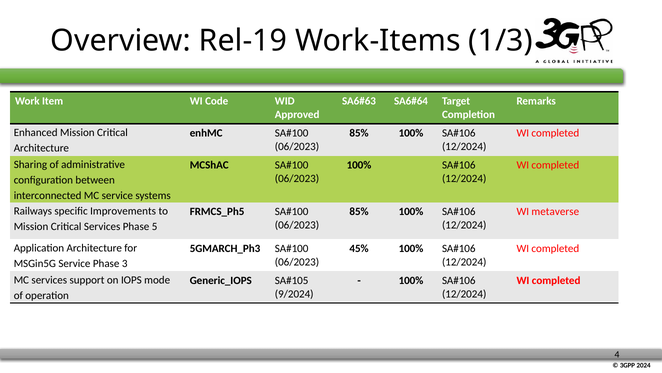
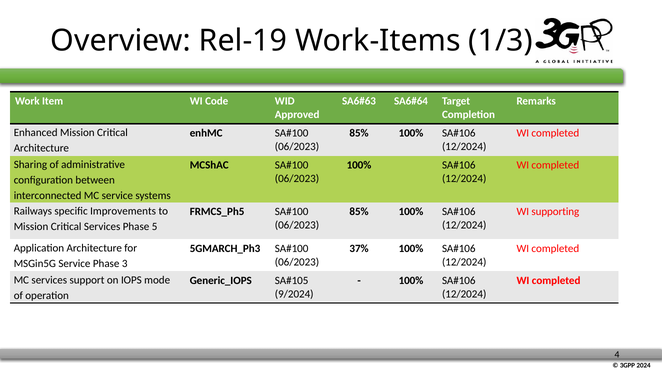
metaverse: metaverse -> supporting (555, 211)
45%: 45% -> 37% (359, 248)
